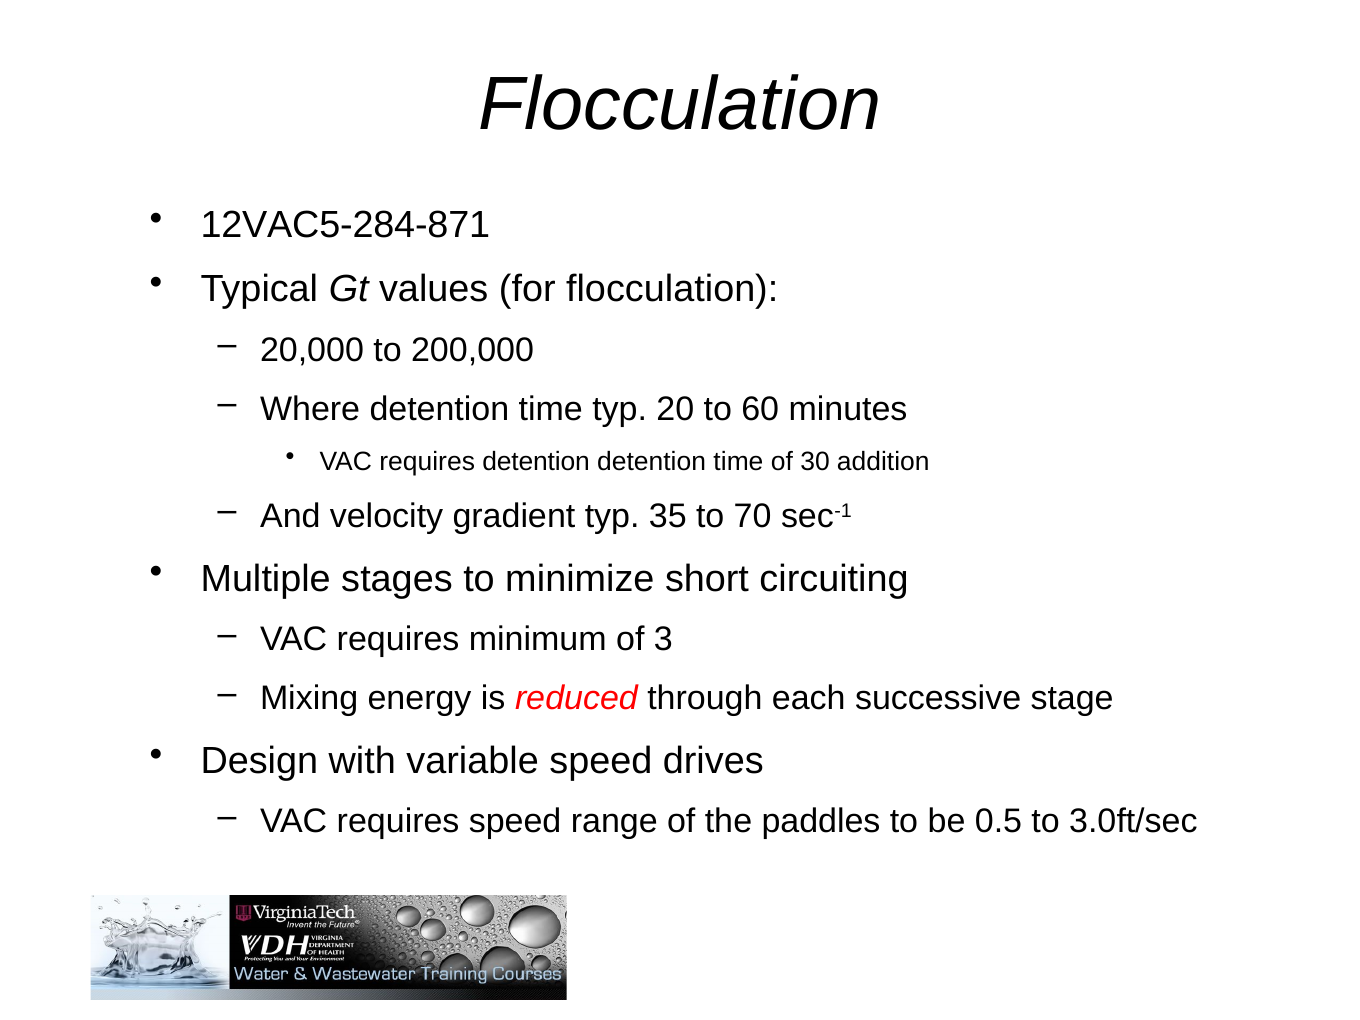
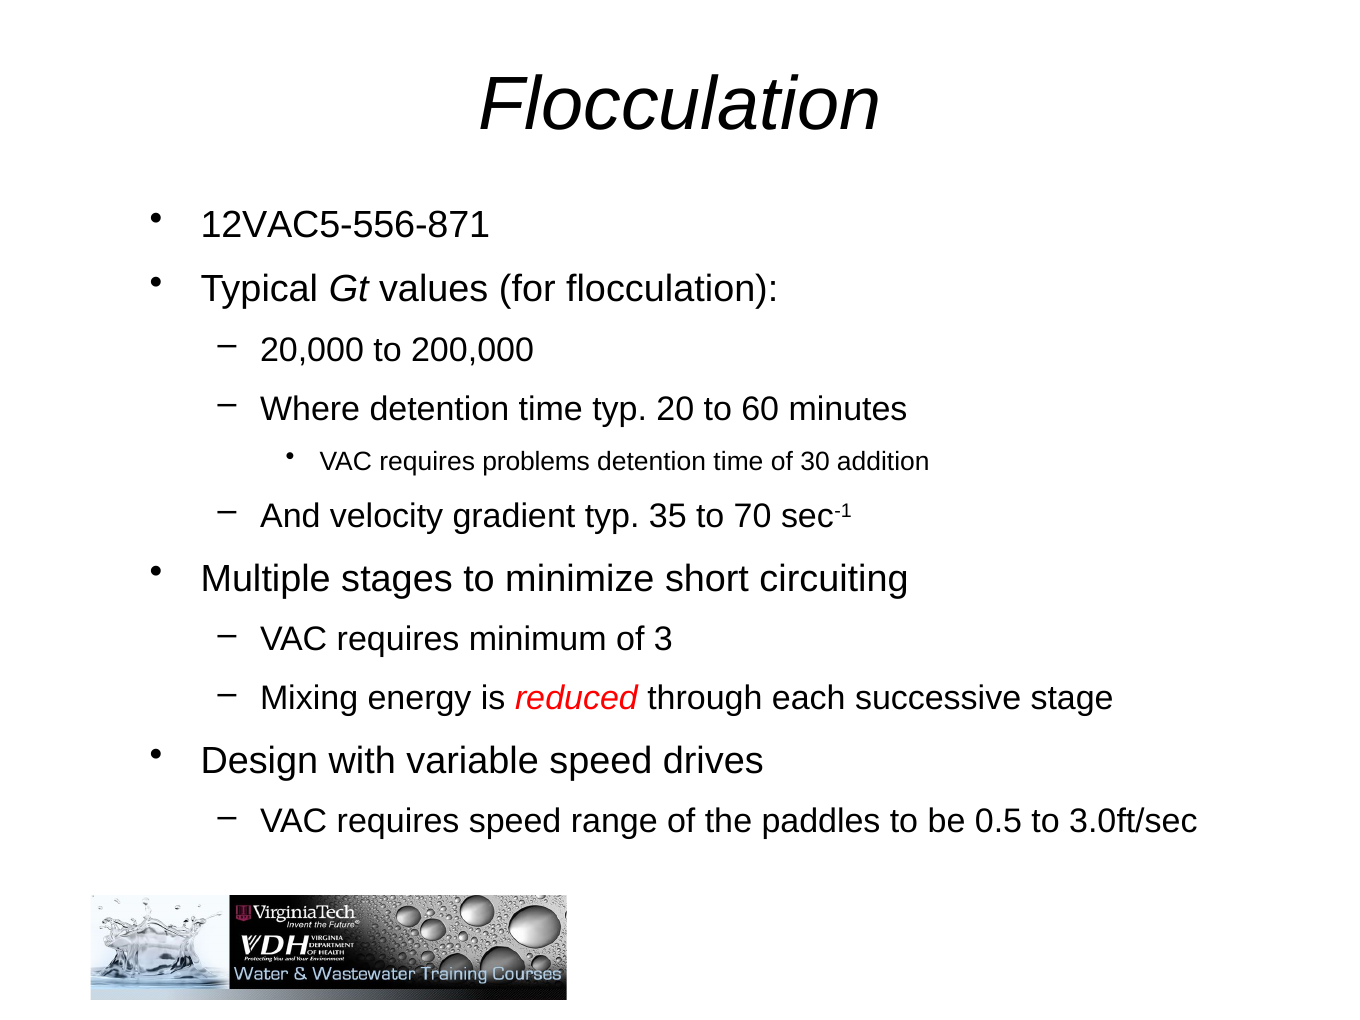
12VAC5-284-871: 12VAC5-284-871 -> 12VAC5-556-871 (345, 225)
requires detention: detention -> problems (536, 461)
